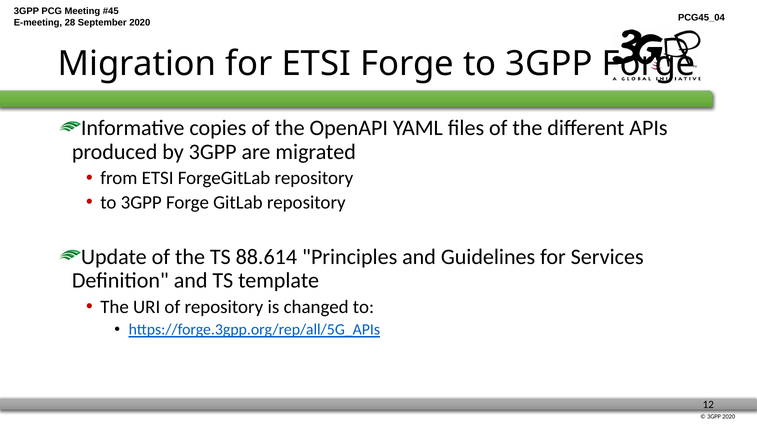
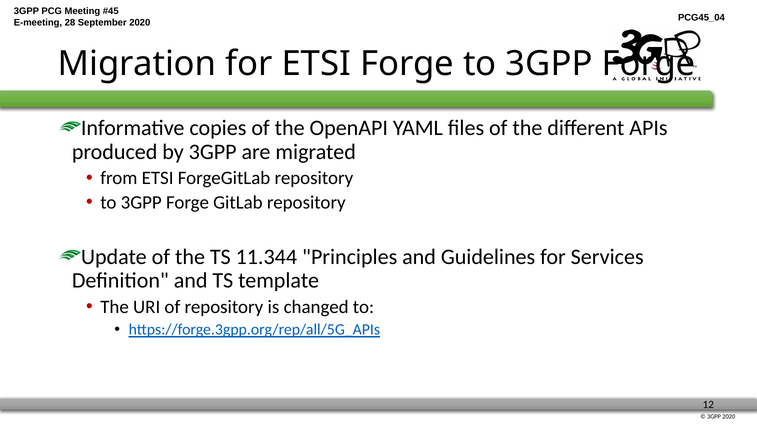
88.614: 88.614 -> 11.344 (266, 257)
